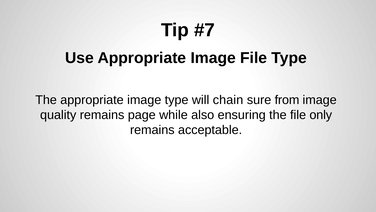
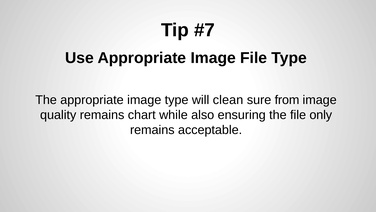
chain: chain -> clean (228, 100)
page: page -> chart (142, 115)
